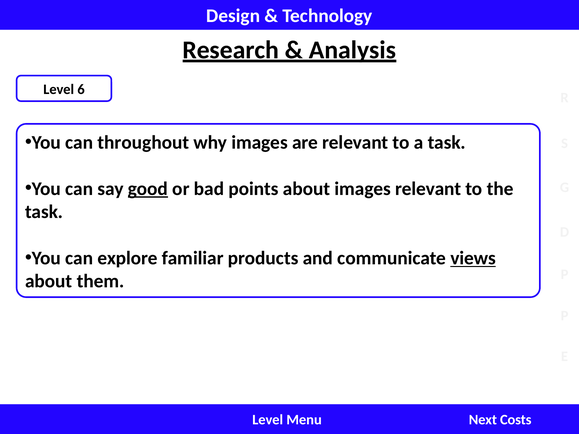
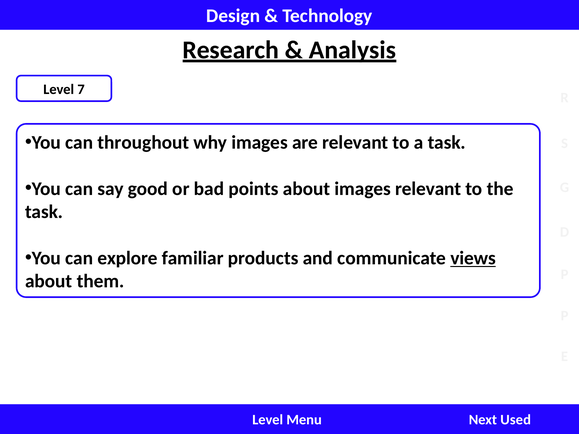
6: 6 -> 7 (81, 89)
good underline: present -> none (148, 189)
Costs: Costs -> Used (516, 420)
